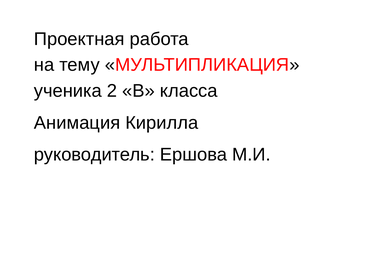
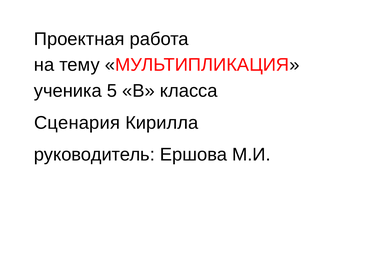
2: 2 -> 5 (112, 91)
Анимация: Анимация -> Сценария (77, 123)
